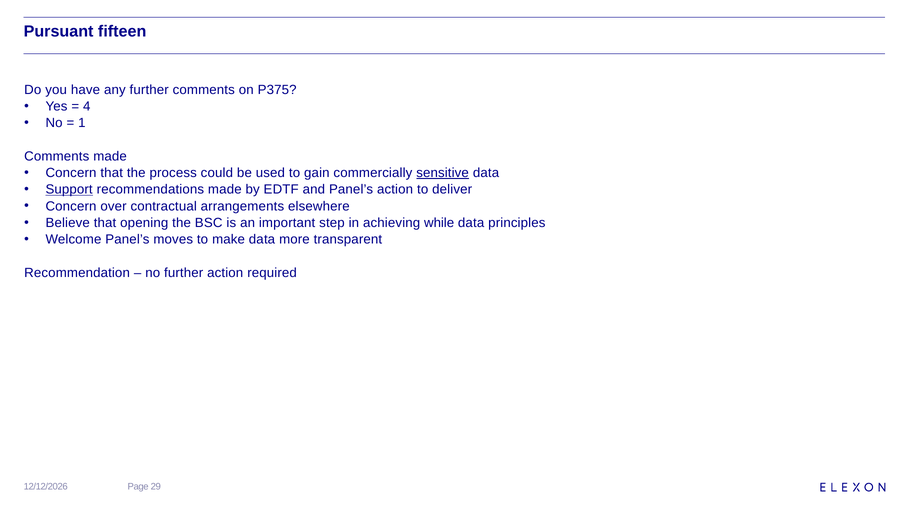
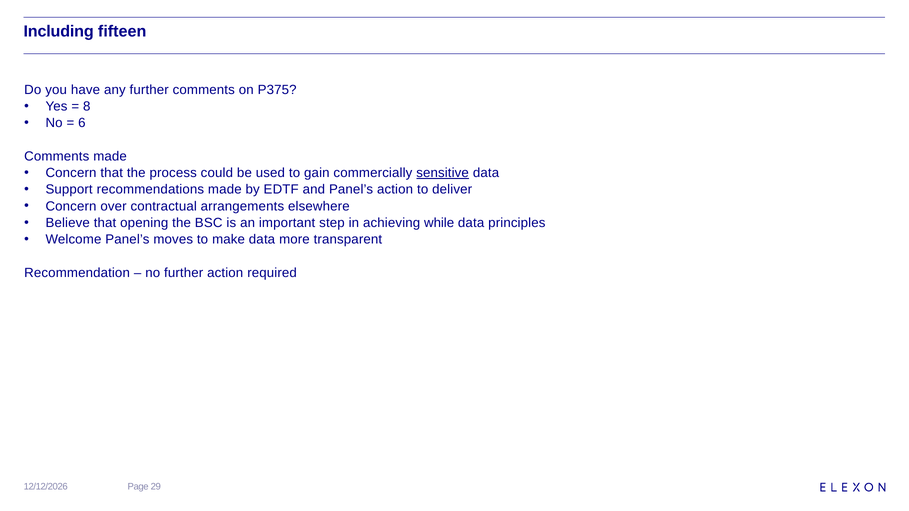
Pursuant: Pursuant -> Including (59, 31)
4: 4 -> 8 (87, 106)
1: 1 -> 6 (82, 123)
Support underline: present -> none (69, 190)
